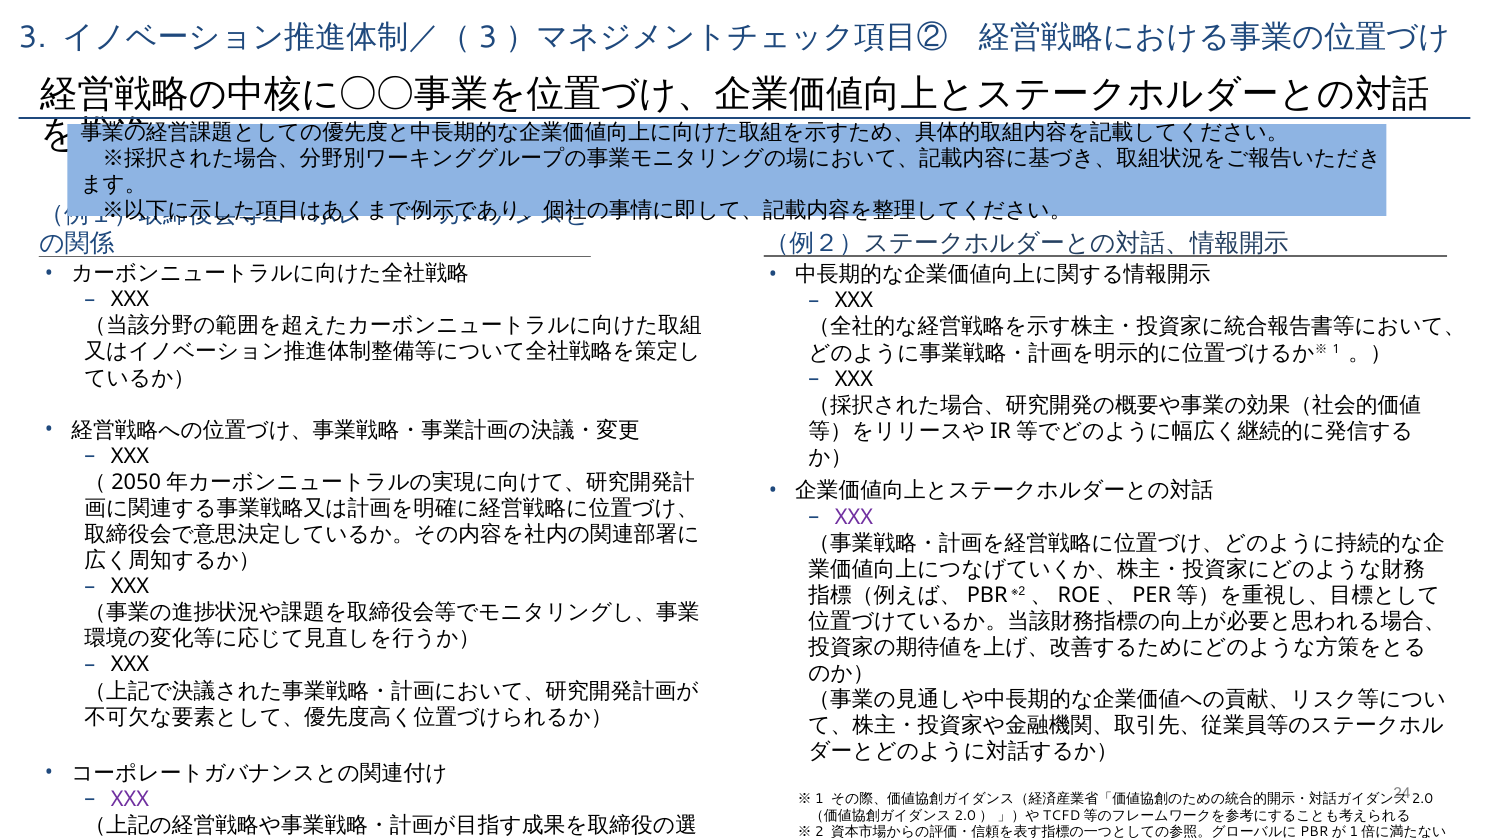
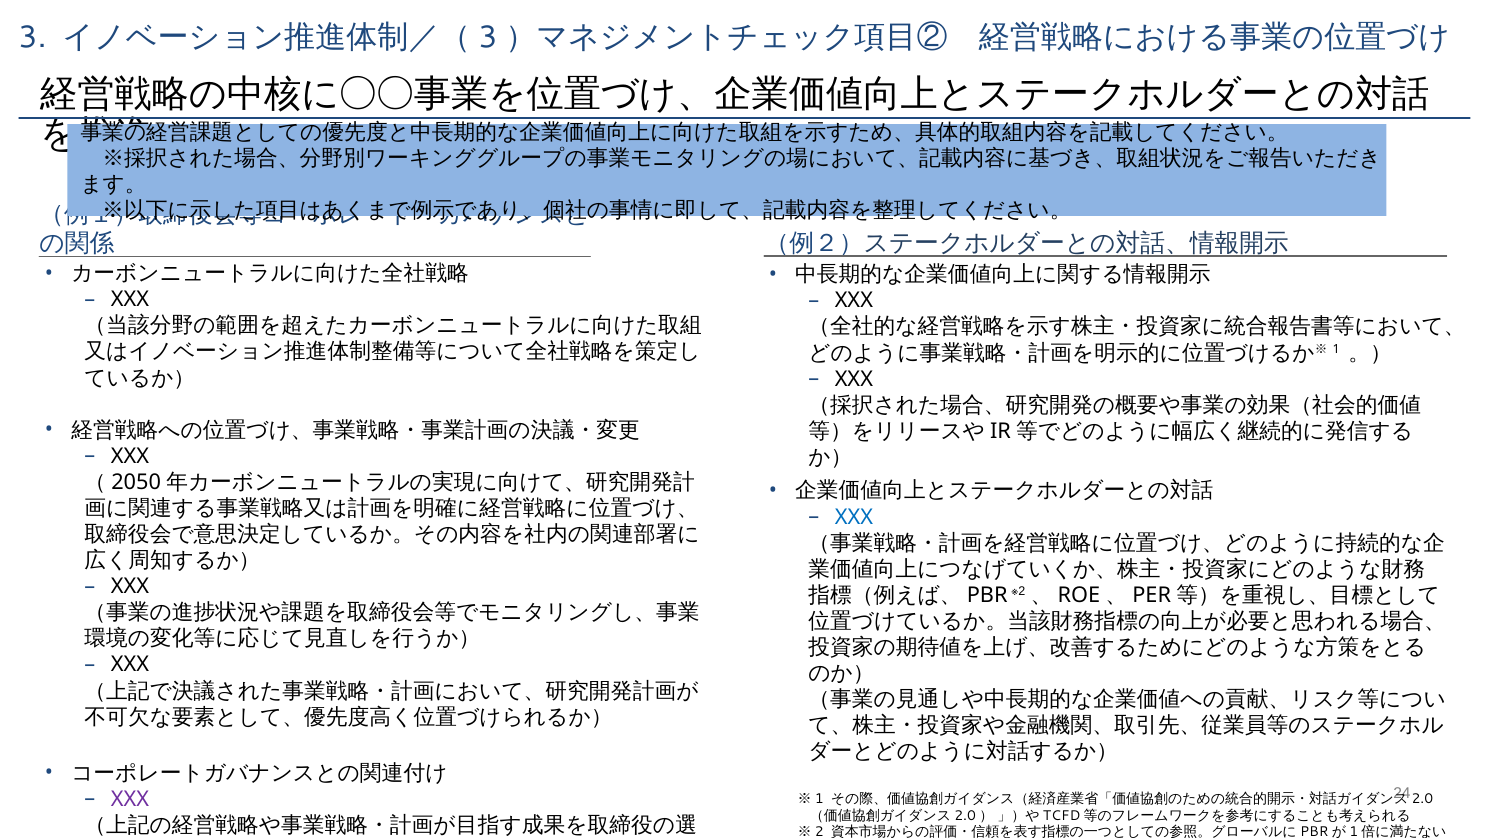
XXX colour: purple -> blue (854, 517)
